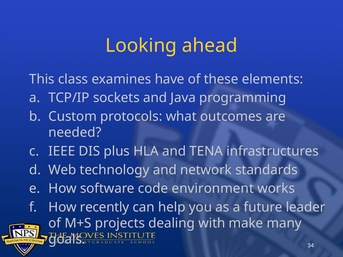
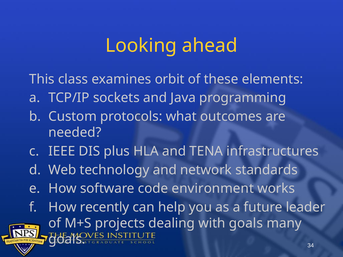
have: have -> orbit (170, 79)
with make: make -> goals (246, 223)
